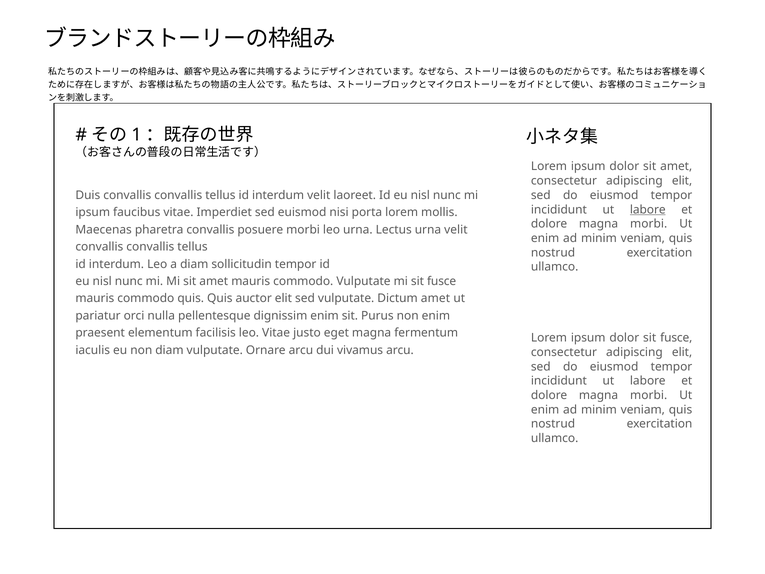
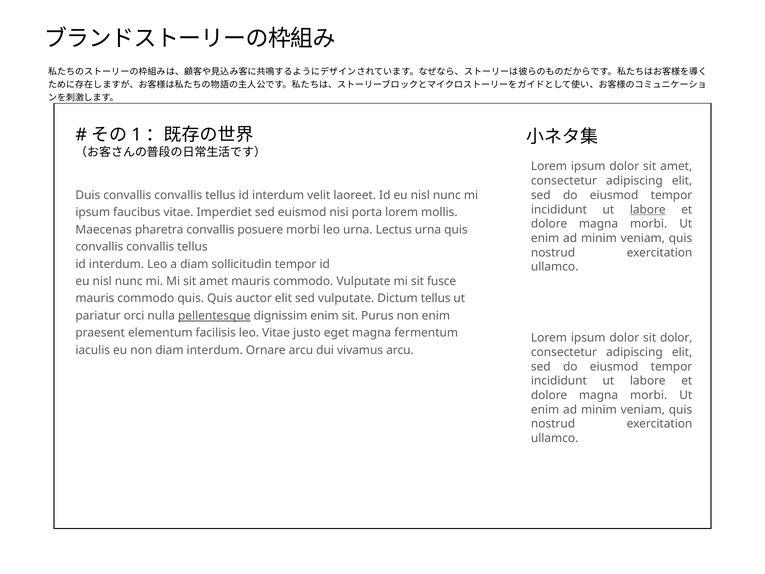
urna velit: velit -> quis (456, 230)
Dictum amet: amet -> tellus (436, 298)
pellentesque underline: none -> present (214, 316)
dolor sit fusce: fusce -> dolor (676, 338)
diam vulputate: vulputate -> interdum (215, 350)
